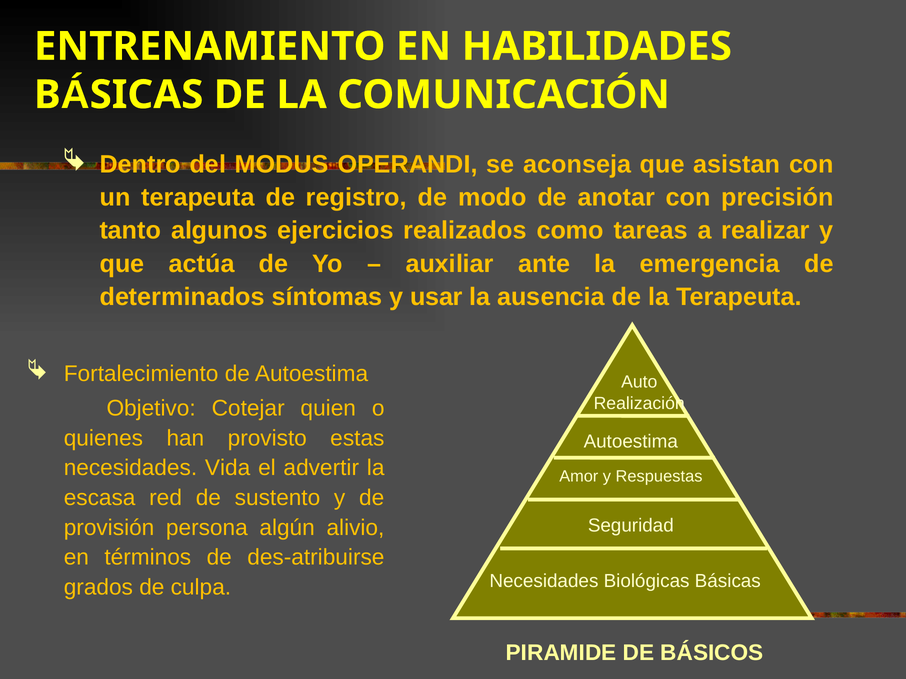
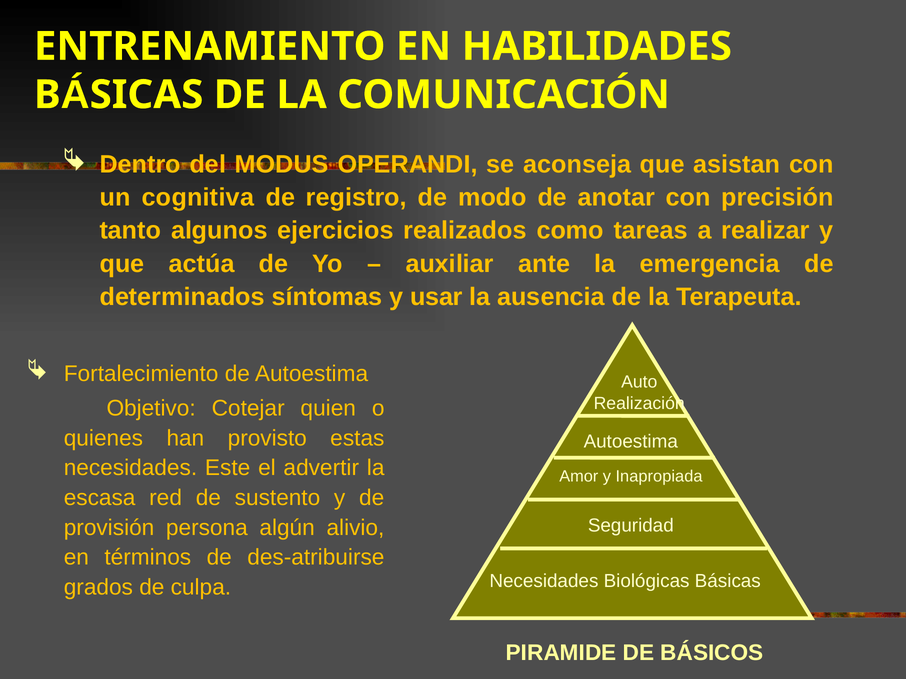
un terapeuta: terapeuta -> cognitiva (198, 198)
Vida: Vida -> Este (228, 468)
Respuestas: Respuestas -> Inapropiada (659, 477)
